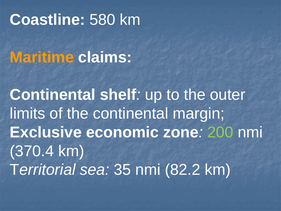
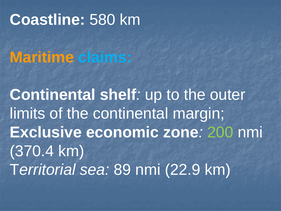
claims colour: white -> light blue (105, 57)
35: 35 -> 89 (122, 170)
82.2: 82.2 -> 22.9 (183, 170)
